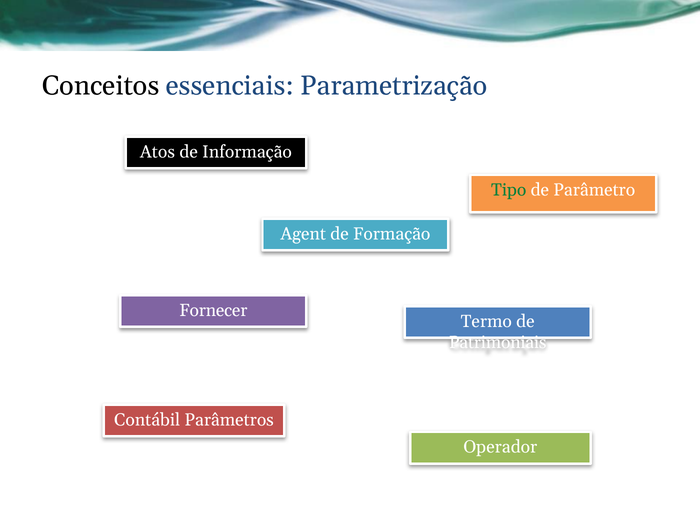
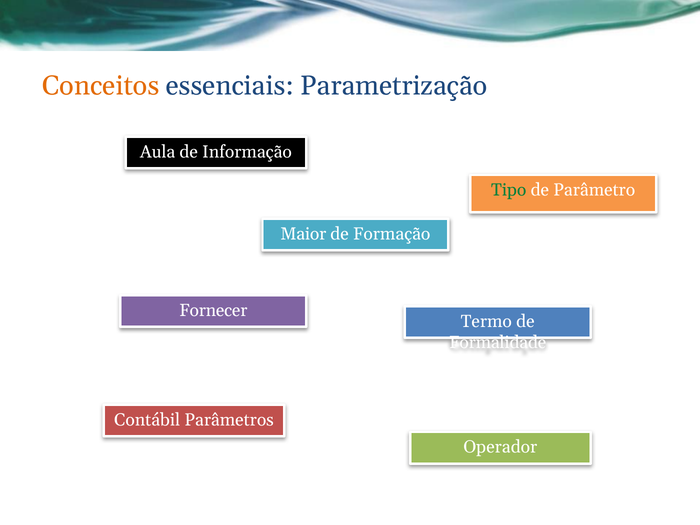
Conceitos colour: black -> orange (101, 86)
Atos: Atos -> Aula (158, 152)
Agent: Agent -> Maior (303, 234)
Patrimoniais: Patrimoniais -> Formalidade (498, 342)
